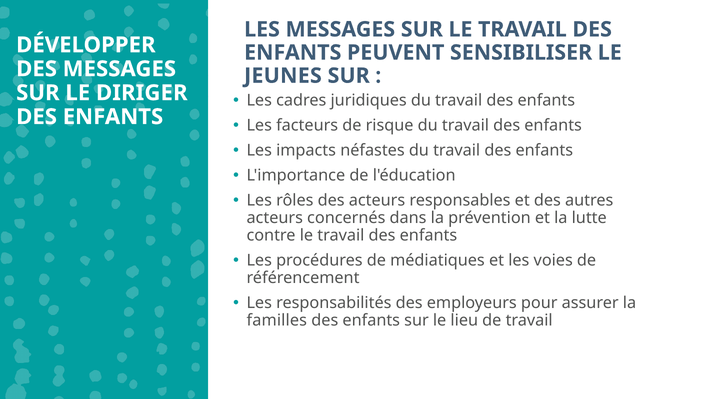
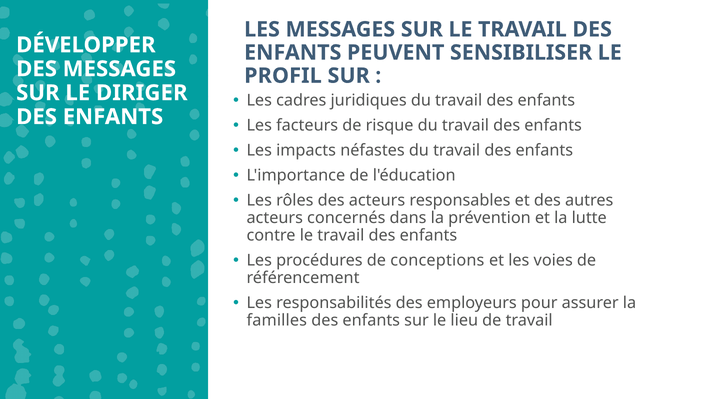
JEUNES: JEUNES -> PROFIL (283, 76)
médiatiques: médiatiques -> conceptions (437, 261)
